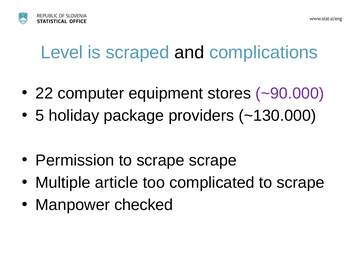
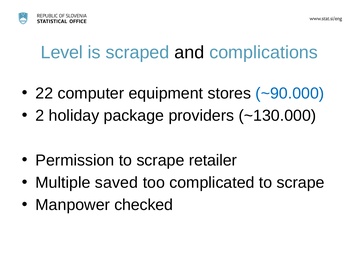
~90.000 colour: purple -> blue (290, 93)
5: 5 -> 2 (40, 116)
scrape scrape: scrape -> retailer (213, 160)
article: article -> saved (117, 183)
